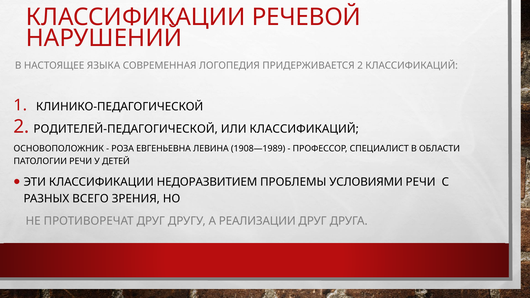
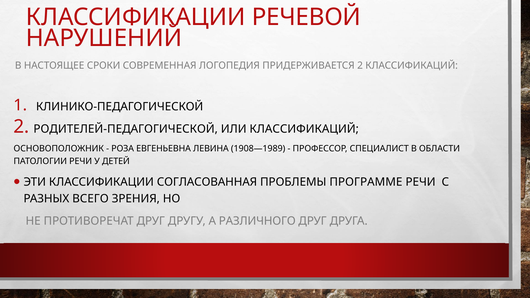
ЯЗЫКА: ЯЗЫКА -> СРОКИ (104, 66)
НЕДОРАЗВИТИЕМ: НЕДОРАЗВИТИЕМ -> СОГЛАСОВАННАЯ (207, 182)
УСЛОВИЯМИ: УСЛОВИЯМИ -> ПРОГРАММЕ (366, 182)
РЕАЛИЗАЦИИ: РЕАЛИЗАЦИИ -> РАЗЛИЧНОГО (257, 221)
